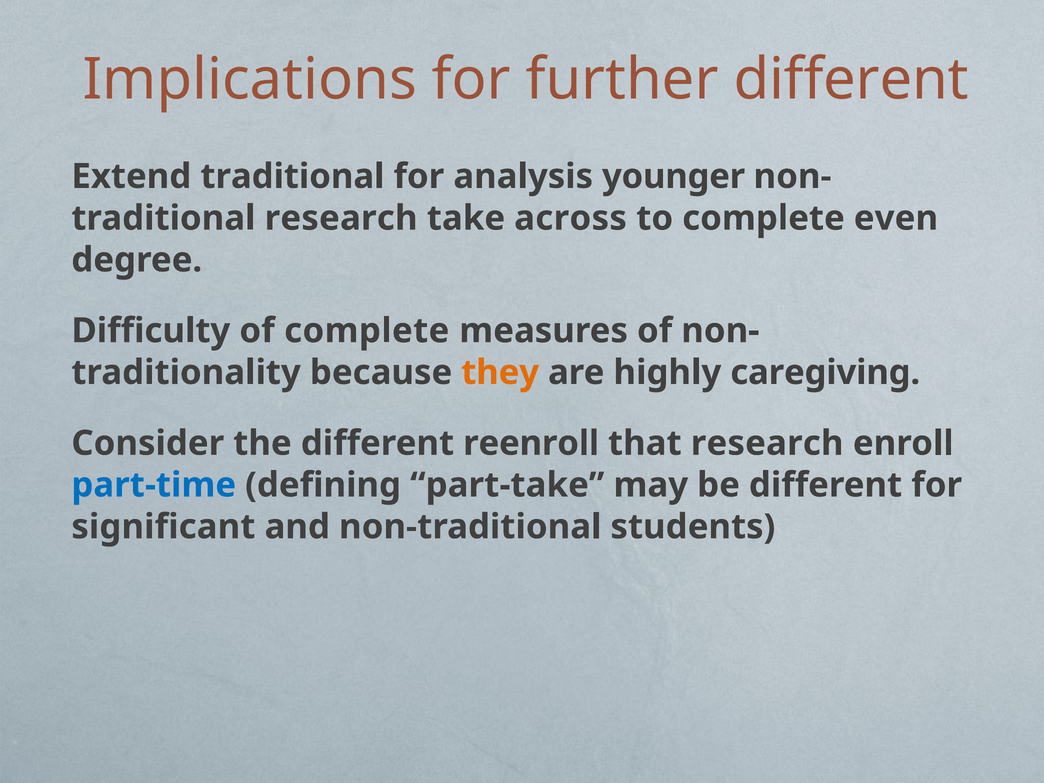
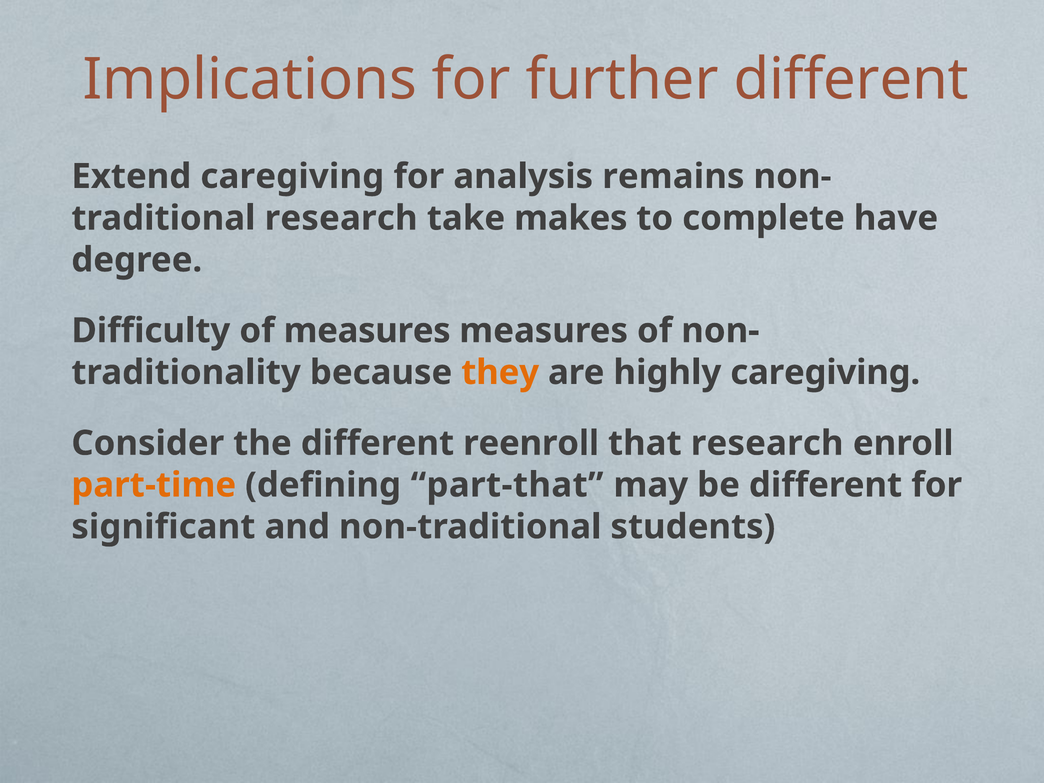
Extend traditional: traditional -> caregiving (292, 176)
younger: younger -> remains (673, 176)
across: across -> makes (571, 218)
even: even -> have (896, 218)
of complete: complete -> measures (367, 331)
part-time colour: blue -> orange (154, 485)
part-take: part-take -> part-that (507, 485)
